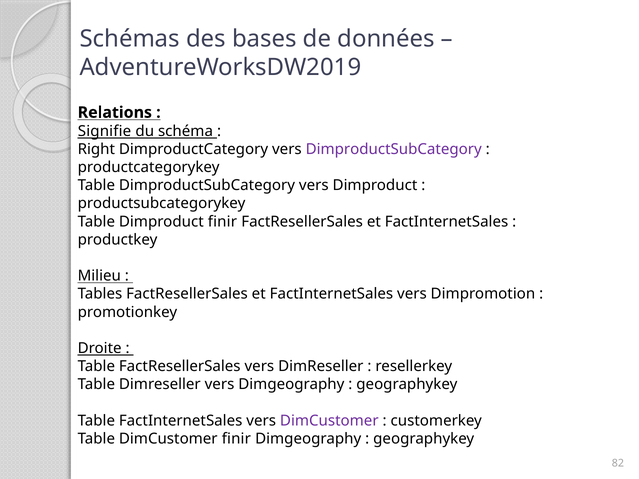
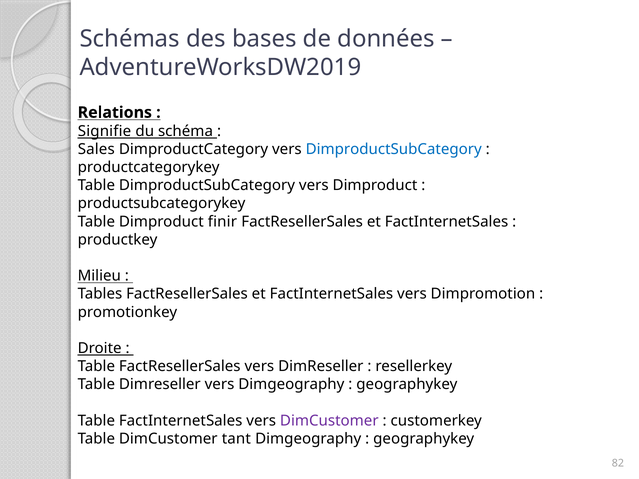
Right: Right -> Sales (96, 149)
DimproductSubCategory colour: purple -> blue (394, 149)
DimCustomer finir: finir -> tant (236, 439)
